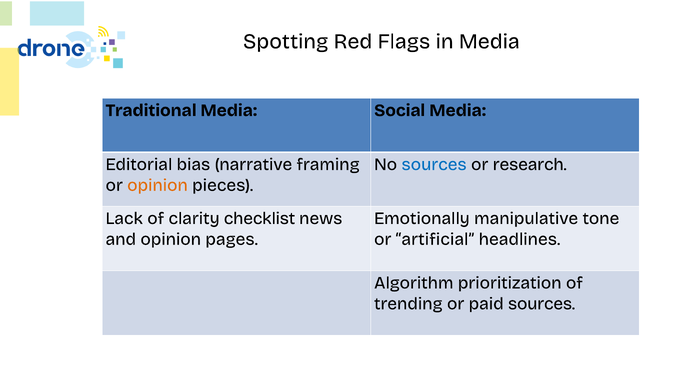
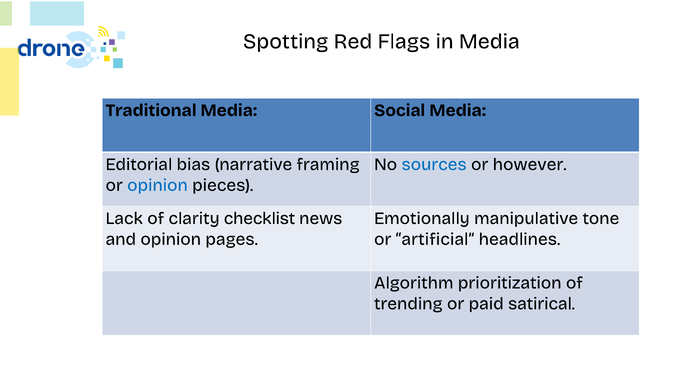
research: research -> however (530, 164)
opinion colour: orange -> blue (157, 185)
paid sources: sources -> satirical (541, 303)
